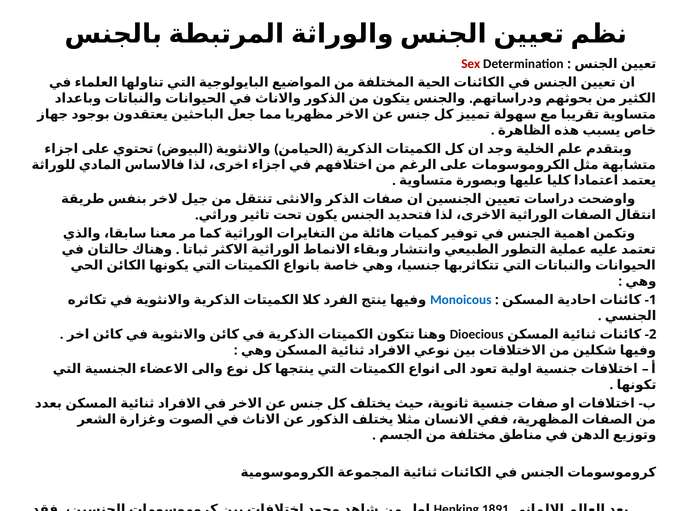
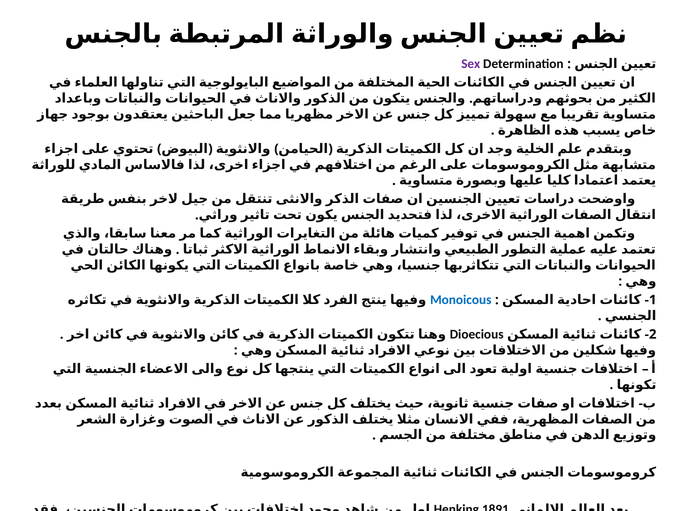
Sex colour: red -> purple (471, 64)
